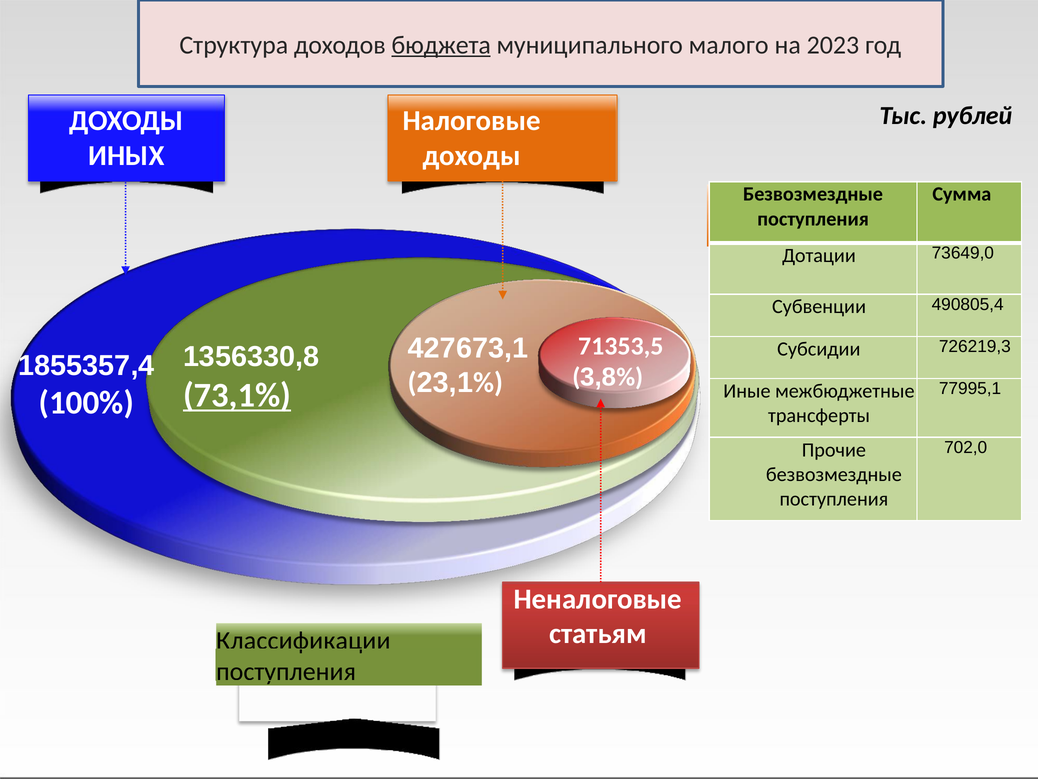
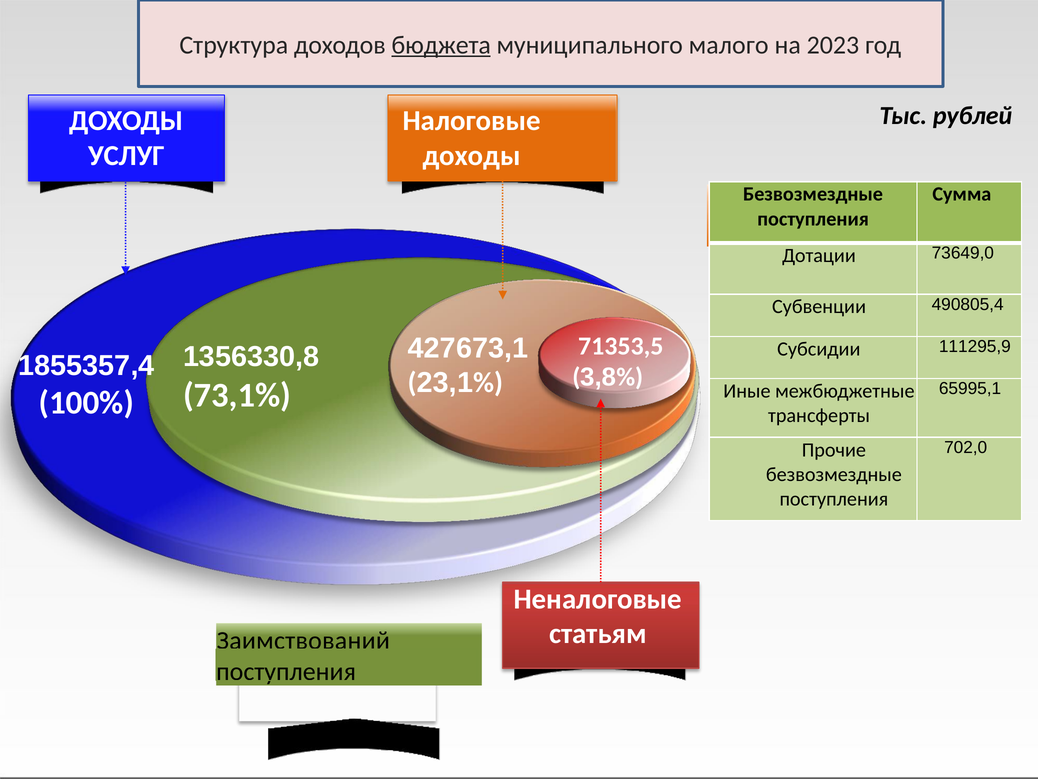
ИНЫХ: ИНЫХ -> УСЛУГ (126, 155)
726219,3: 726219,3 -> 111295,9 (975, 346)
77995,1: 77995,1 -> 65995,1 (970, 388)
73,1% underline: present -> none (237, 395)
Классификации: Классификации -> Заимствований (303, 640)
